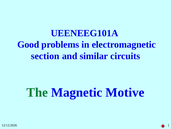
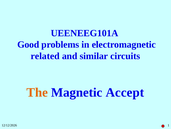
section: section -> related (45, 56)
The colour: green -> orange (37, 92)
Motive: Motive -> Accept (125, 92)
